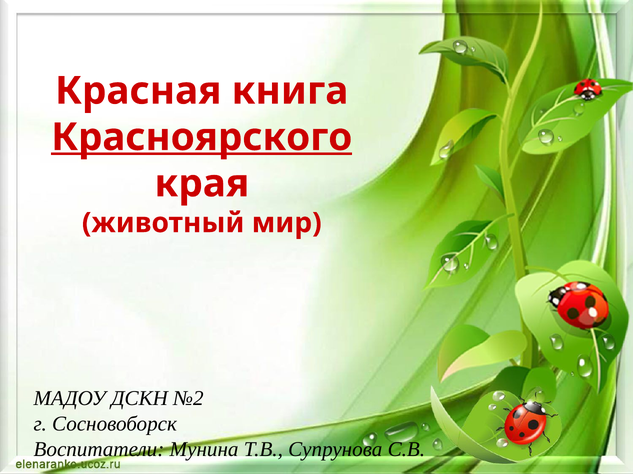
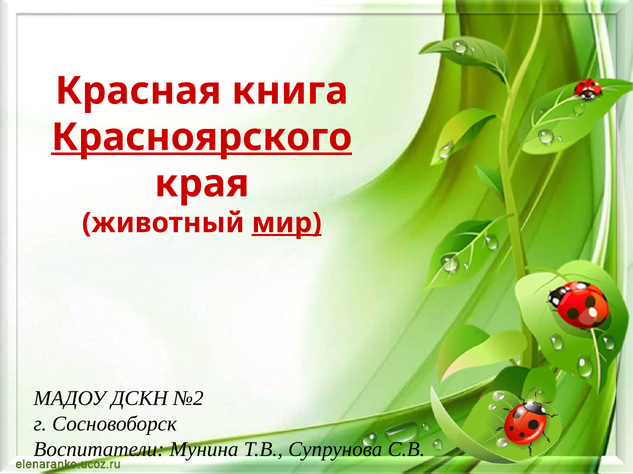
мир underline: none -> present (287, 223)
